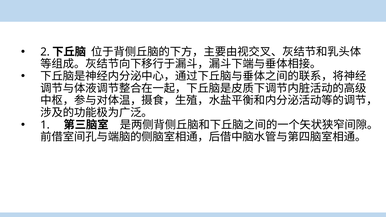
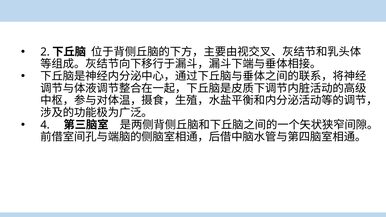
1: 1 -> 4 (45, 125)
